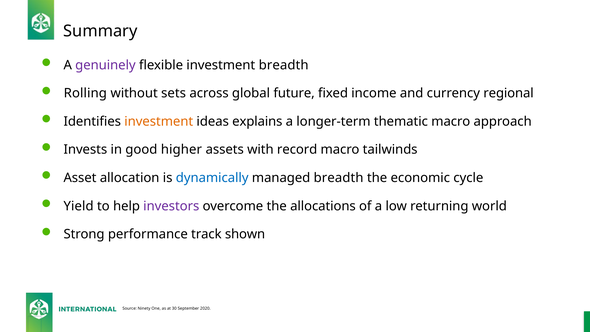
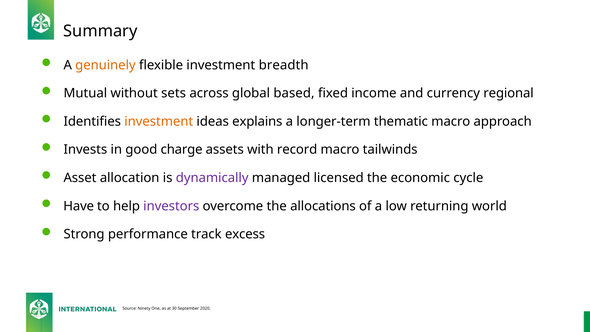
genuinely colour: purple -> orange (105, 65)
Rolling: Rolling -> Mutual (85, 93)
future: future -> based (294, 93)
higher: higher -> charge (182, 150)
dynamically colour: blue -> purple (212, 178)
managed breadth: breadth -> licensed (339, 178)
Yield: Yield -> Have (79, 206)
shown: shown -> excess (245, 234)
